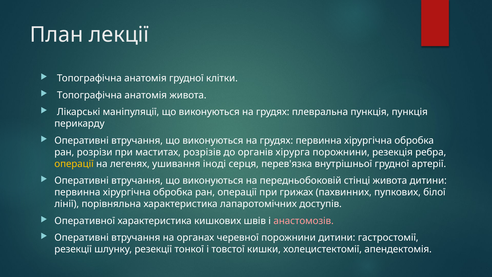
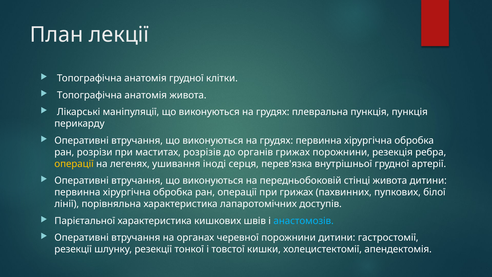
органів хірурга: хірурга -> грижах (293, 152)
Оперативної: Оперативної -> Парієтальної (85, 221)
анастомозів colour: pink -> light blue (304, 221)
